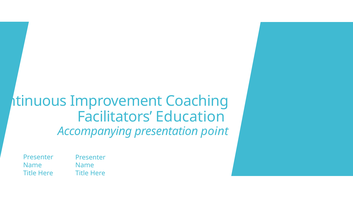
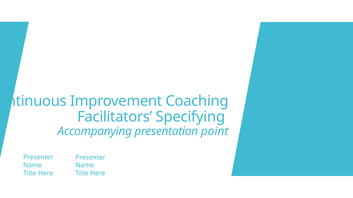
Education: Education -> Specifying (190, 117)
